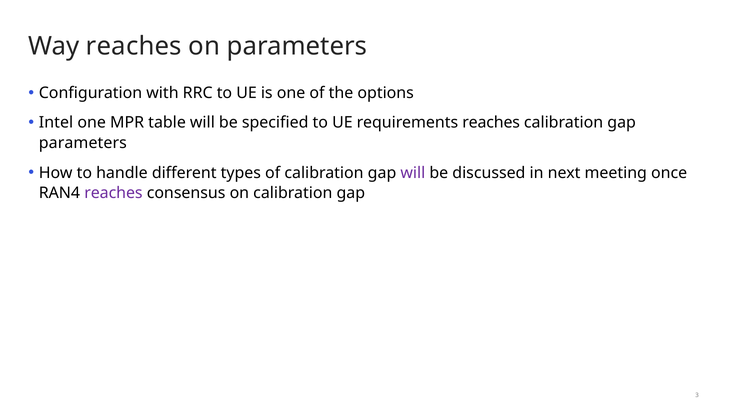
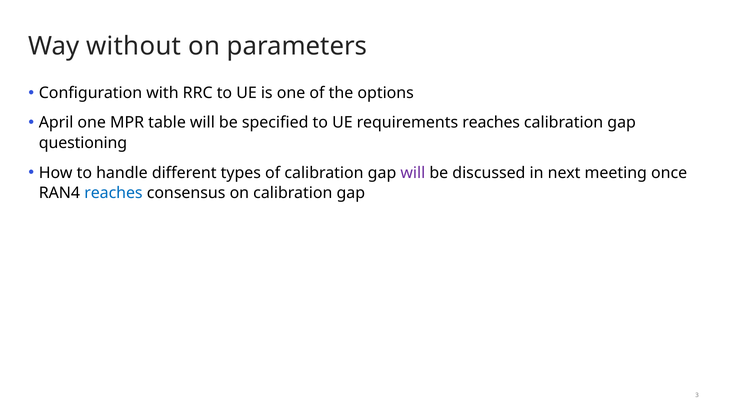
Way reaches: reaches -> without (134, 46)
Intel: Intel -> April (56, 123)
parameters: parameters -> questioning (83, 143)
reaches colour: purple -> blue (113, 193)
